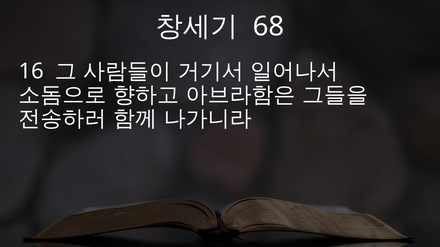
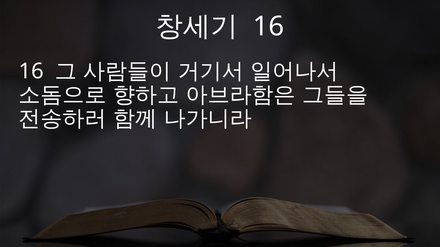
68: 68 -> 16 (269, 26)
